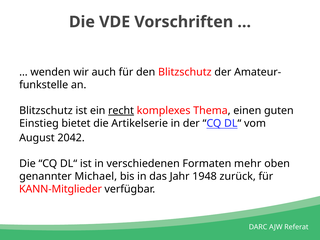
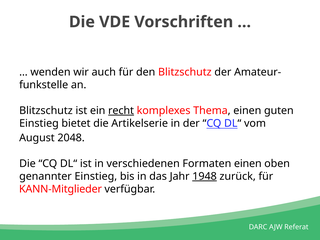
2042: 2042 -> 2048 (71, 138)
Formaten mehr: mehr -> einen (248, 164)
genannter Michael: Michael -> Einstieg (96, 176)
1948 underline: none -> present (205, 176)
